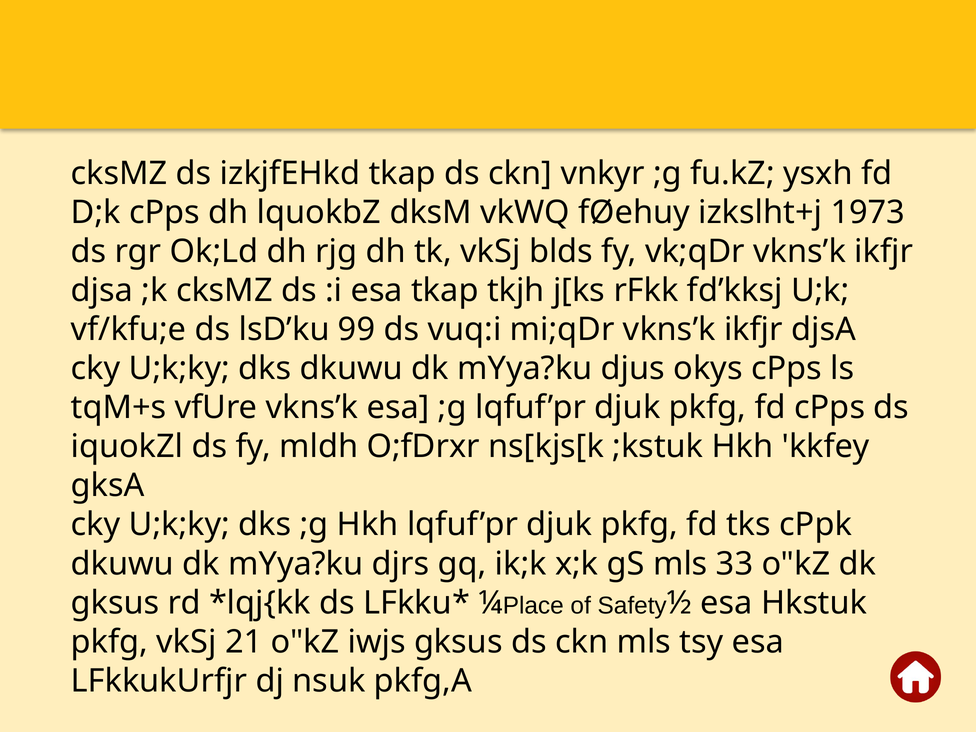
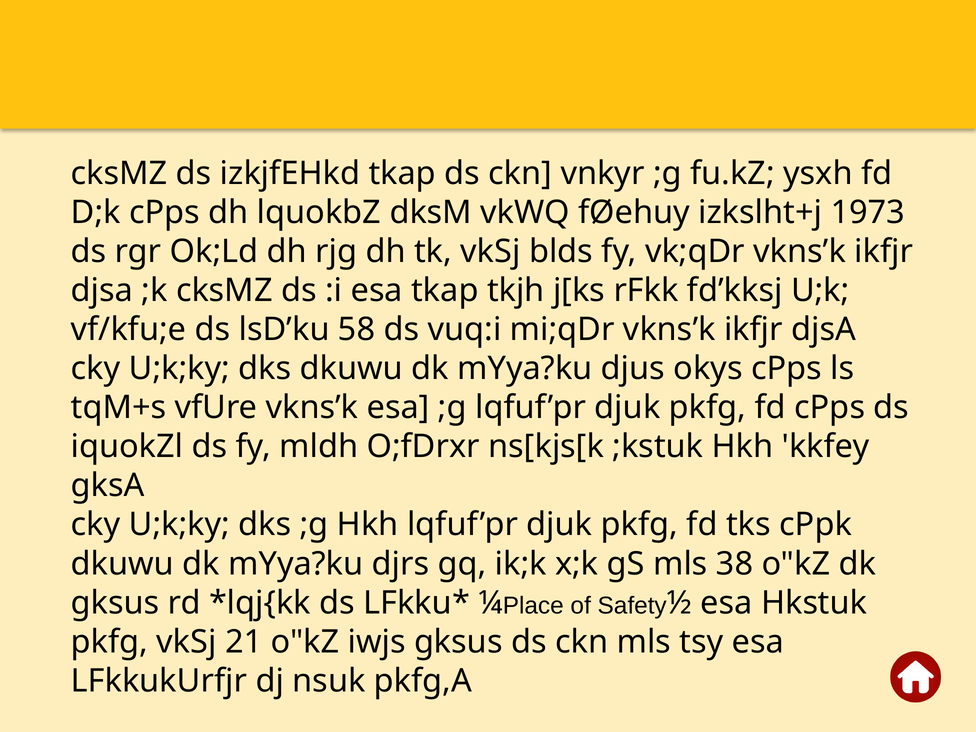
99: 99 -> 58 (357, 330)
33: 33 -> 38 (735, 564)
